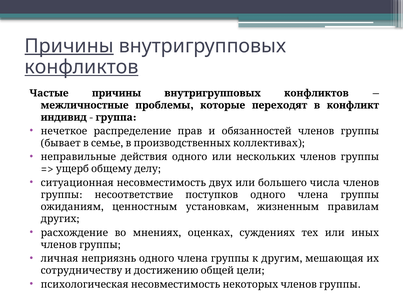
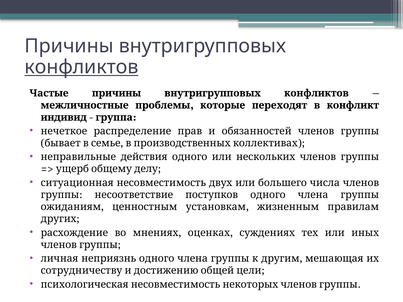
Причины underline: present -> none (69, 46)
